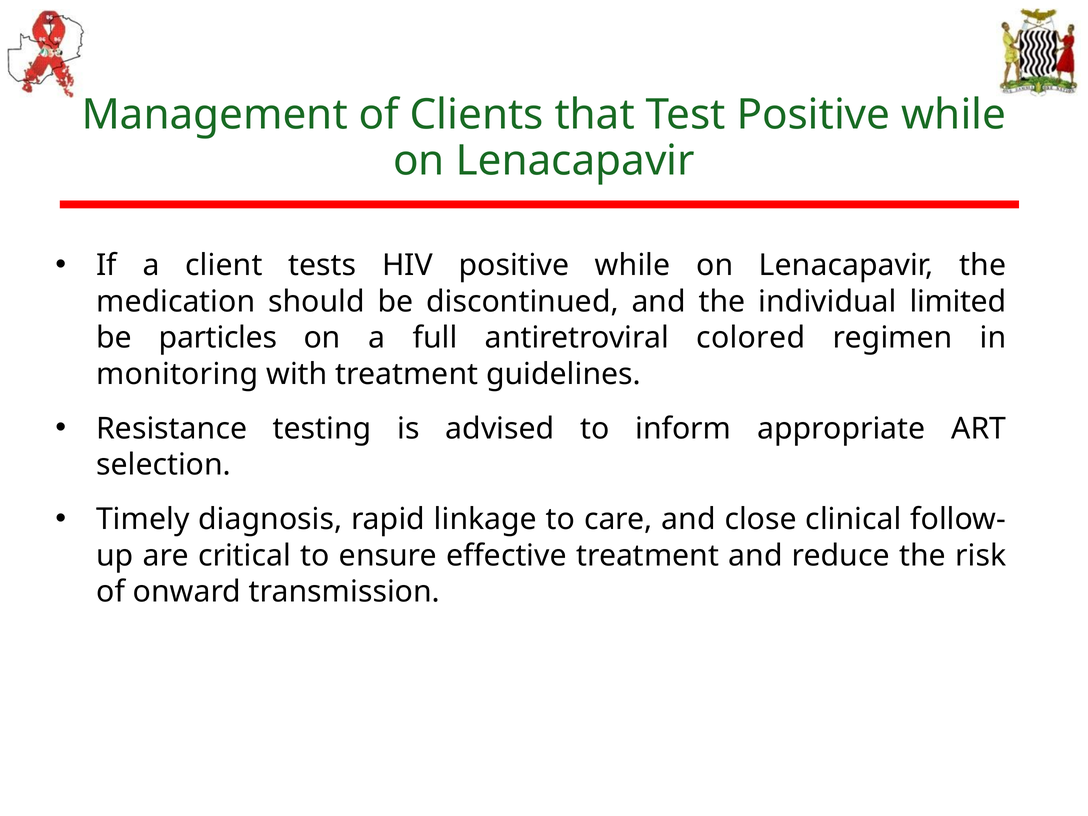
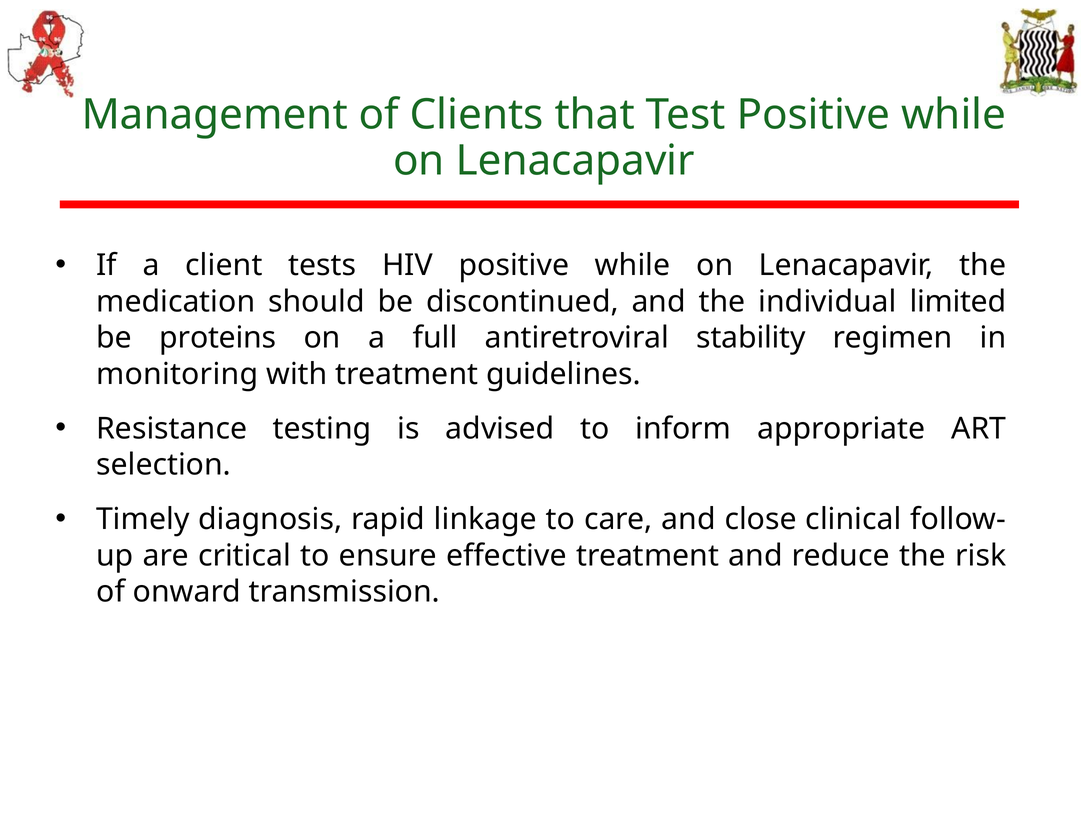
particles: particles -> proteins (218, 338)
colored: colored -> stability (751, 338)
